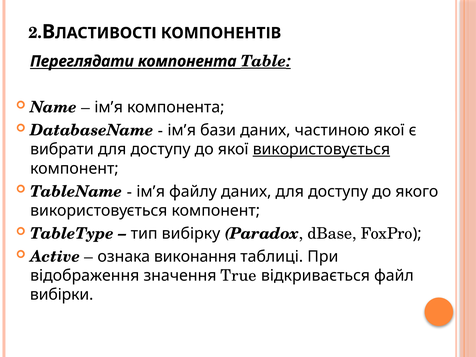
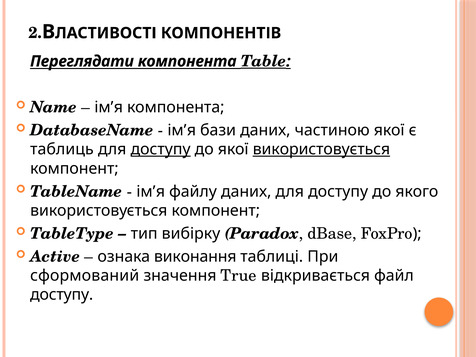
вибрати: вибрати -> таблиць (62, 149)
доступу underline: none -> present (161, 149)
відображення: відображення -> сформований (85, 276)
вибірки: вибірки -> доступу (62, 295)
